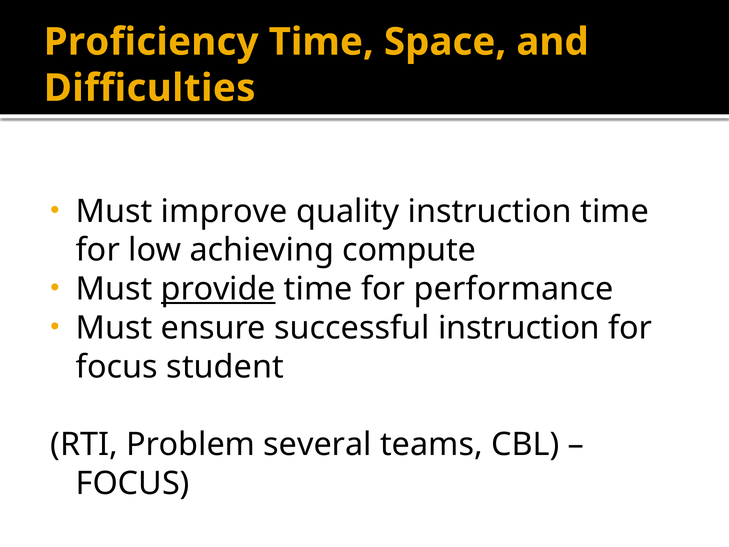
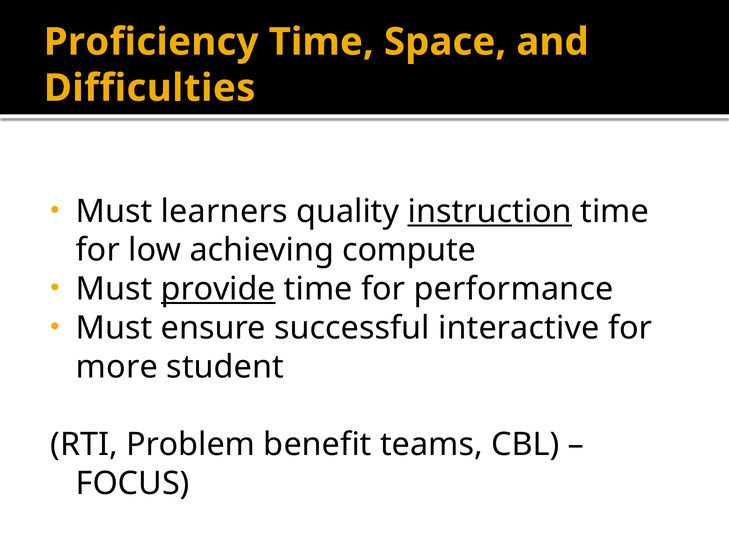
improve: improve -> learners (224, 211)
instruction underline: none -> present (490, 211)
successful instruction: instruction -> interactive (519, 328)
focus: focus -> more (117, 367)
several: several -> benefit (318, 445)
